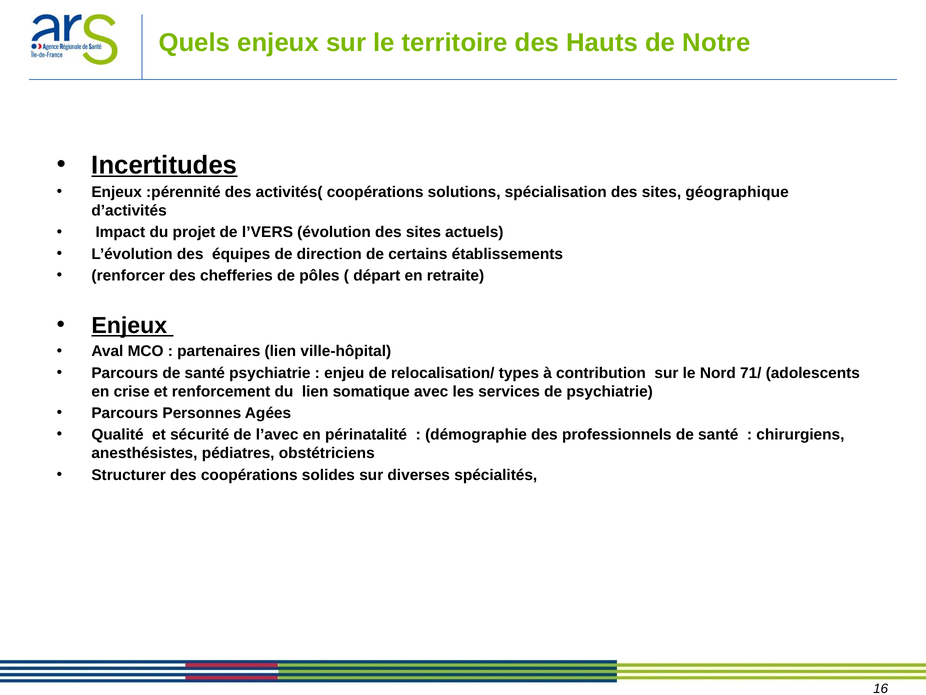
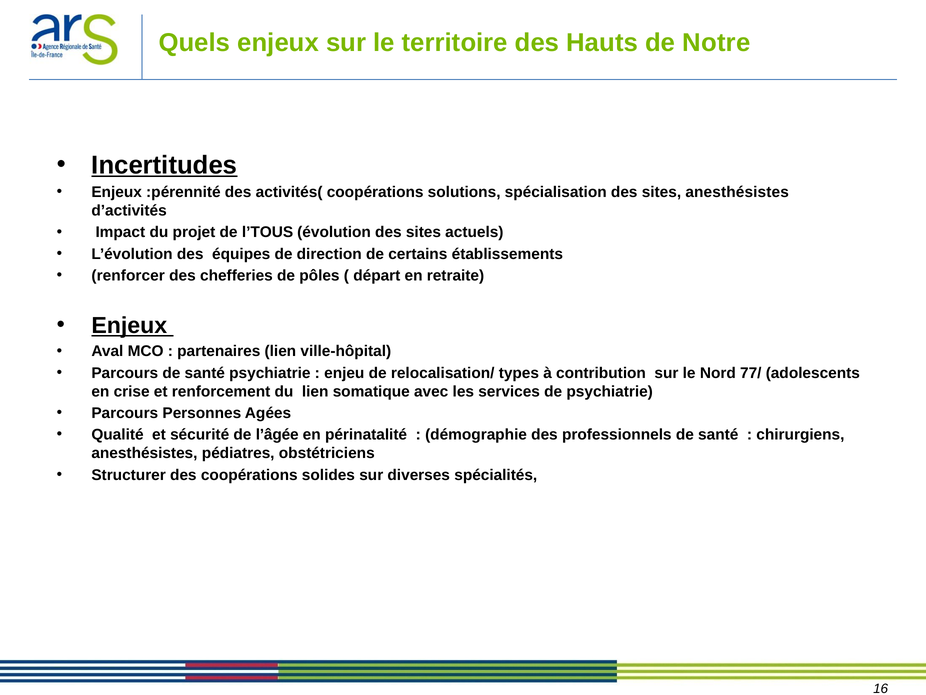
sites géographique: géographique -> anesthésistes (737, 192)
l’VERS: l’VERS -> l’TOUS (268, 232)
71/: 71/ -> 77/ (751, 373)
l’avec: l’avec -> l’âgée (277, 434)
